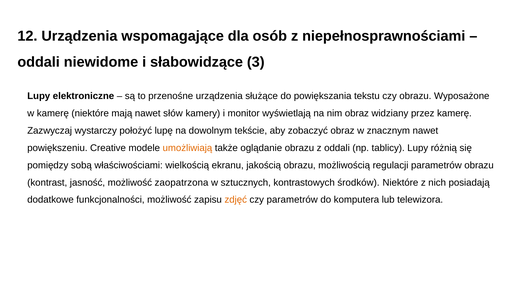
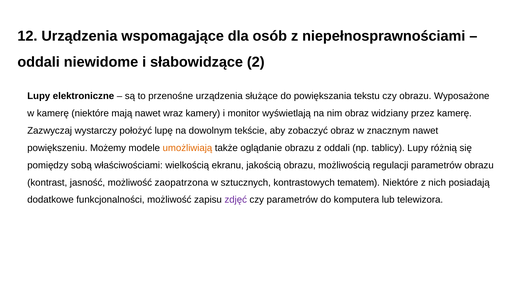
3: 3 -> 2 (256, 62)
słów: słów -> wraz (173, 113)
Creative: Creative -> Możemy (108, 148)
środków: środków -> tematem (359, 183)
zdjęć colour: orange -> purple (236, 200)
